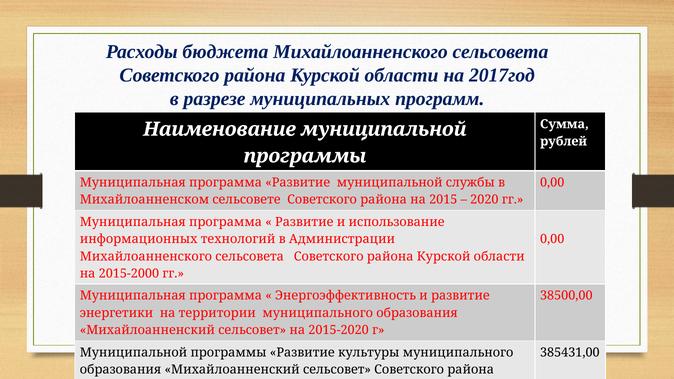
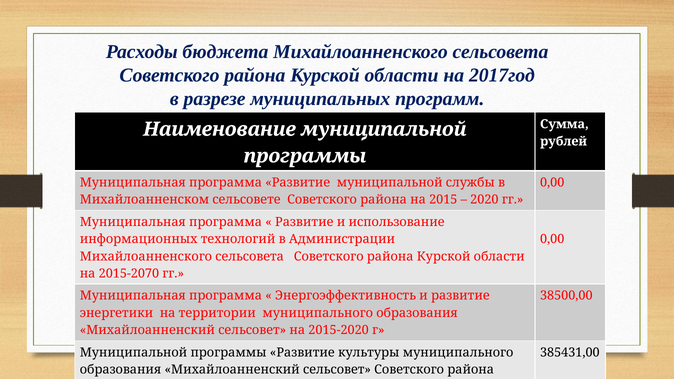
2015-2000: 2015-2000 -> 2015-2070 (129, 274)
